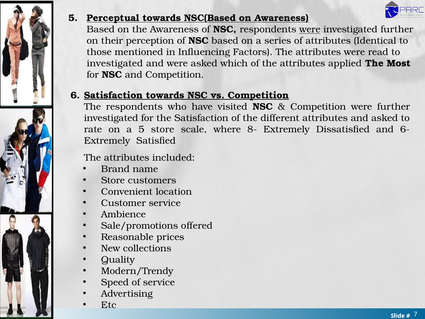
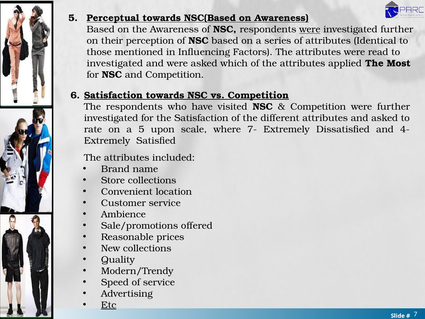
5 store: store -> upon (163, 129)
8-: 8- -> 7- (252, 129)
6-: 6- -> 4- (405, 129)
Store customers: customers -> collections (152, 180)
Etc underline: none -> present (109, 305)
